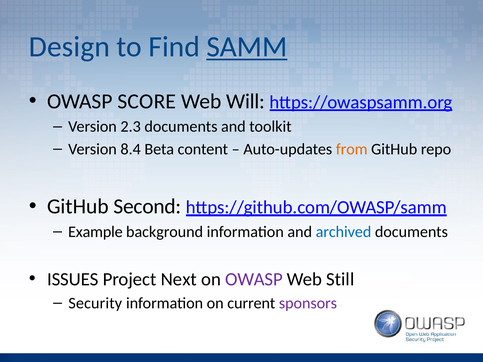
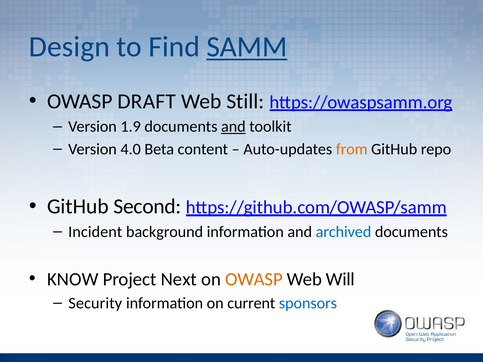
SCORE: SCORE -> DRAFT (147, 101)
Will: Will -> Still (245, 101)
2.3: 2.3 -> 1.9 (131, 127)
and underline: none -> present (233, 127)
8.4: 8.4 -> 4.0 (131, 149)
Example: Example -> Incident (95, 232)
ISSUES: ISSUES -> KNOW (73, 279)
OWASP colour: purple -> orange (254, 279)
Still: Still -> Will (340, 279)
sponsors colour: purple -> blue (308, 303)
